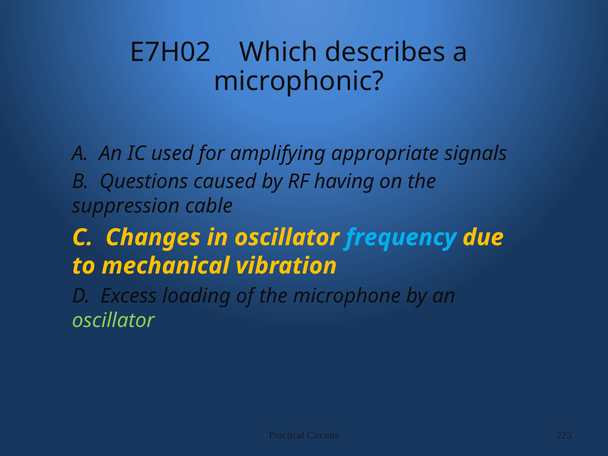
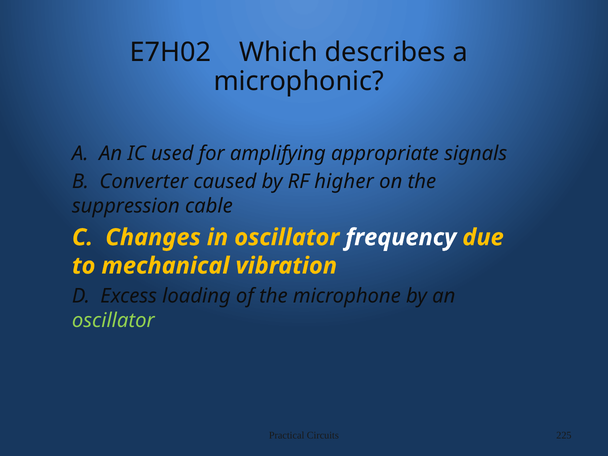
Questions: Questions -> Converter (144, 182)
having: having -> higher (344, 182)
frequency colour: light blue -> white (401, 237)
